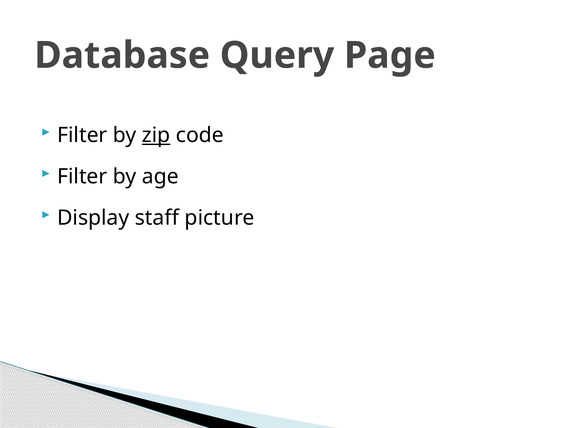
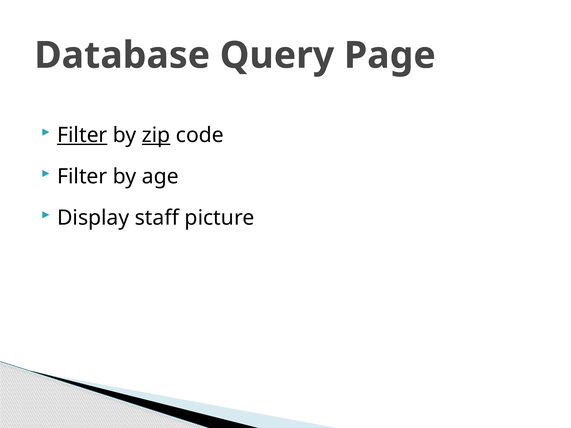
Filter underline: none -> present (82, 135)
